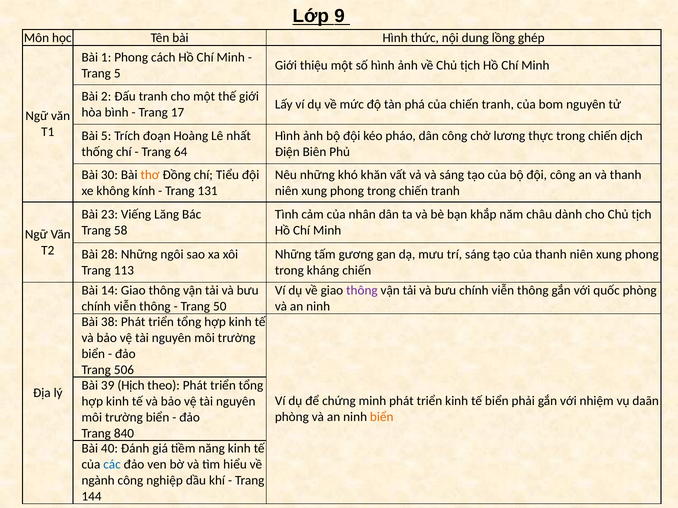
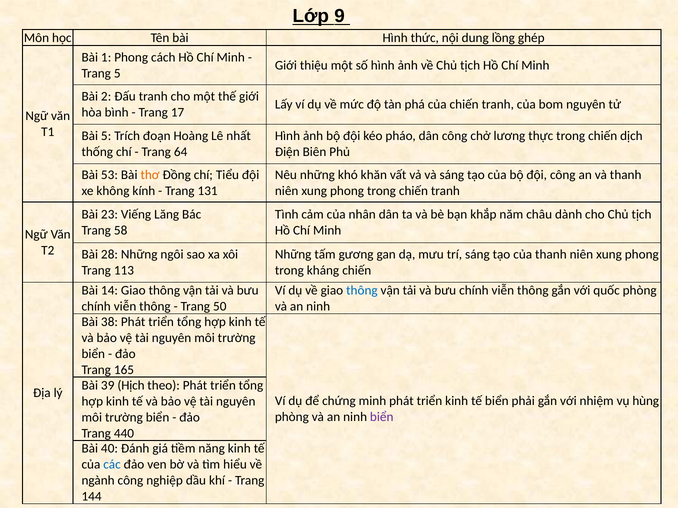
30: 30 -> 53 (109, 175)
thông colour: purple -> blue (362, 291)
506: 506 -> 165 (124, 370)
daãn: daãn -> hùng (646, 401)
biển colour: orange -> purple (382, 417)
840: 840 -> 440 (124, 434)
